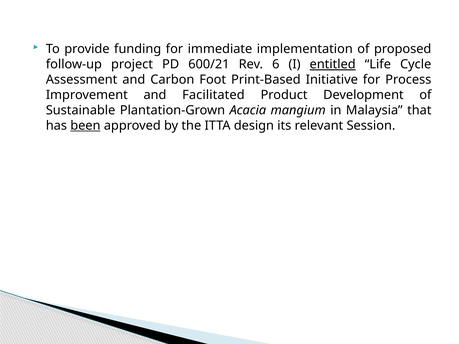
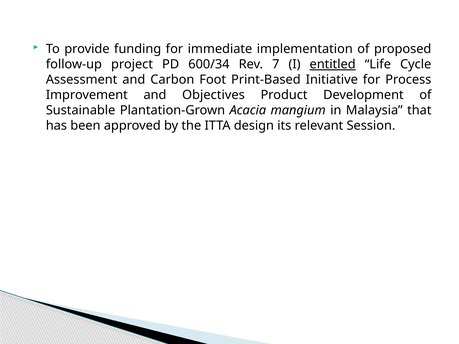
600/21: 600/21 -> 600/34 (209, 64)
6: 6 -> 7 (276, 64)
Facilitated: Facilitated -> Objectives (213, 95)
been underline: present -> none (85, 126)
